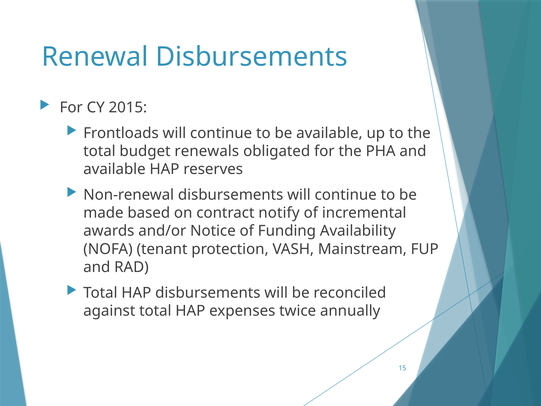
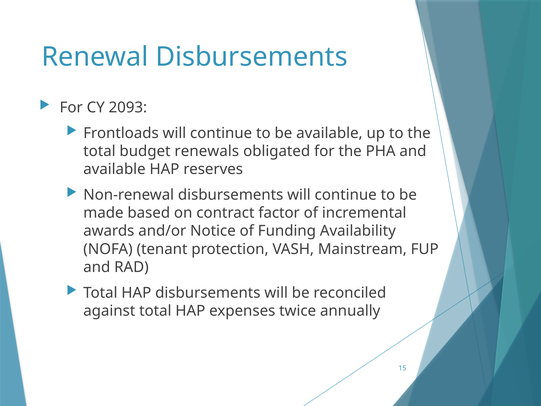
2015: 2015 -> 2093 (128, 107)
notify: notify -> factor (279, 213)
